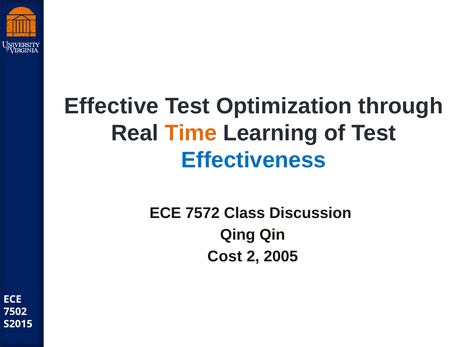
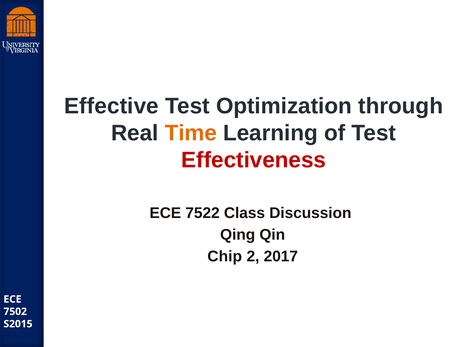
Effectiveness colour: blue -> red (254, 160)
7572: 7572 -> 7522 (203, 213)
Cost: Cost -> Chip (225, 256)
2005: 2005 -> 2017 (281, 256)
